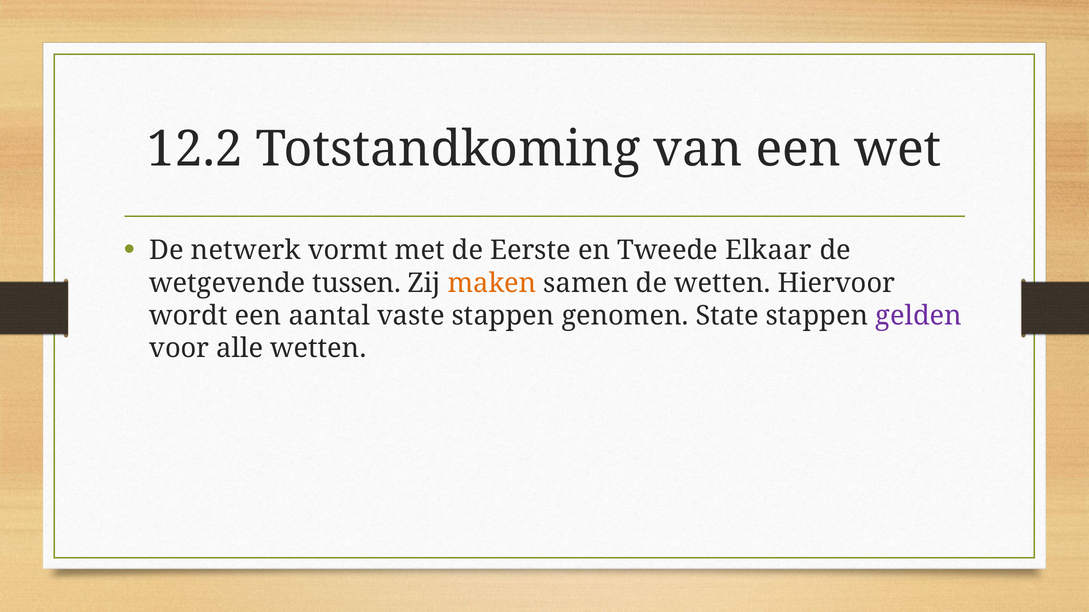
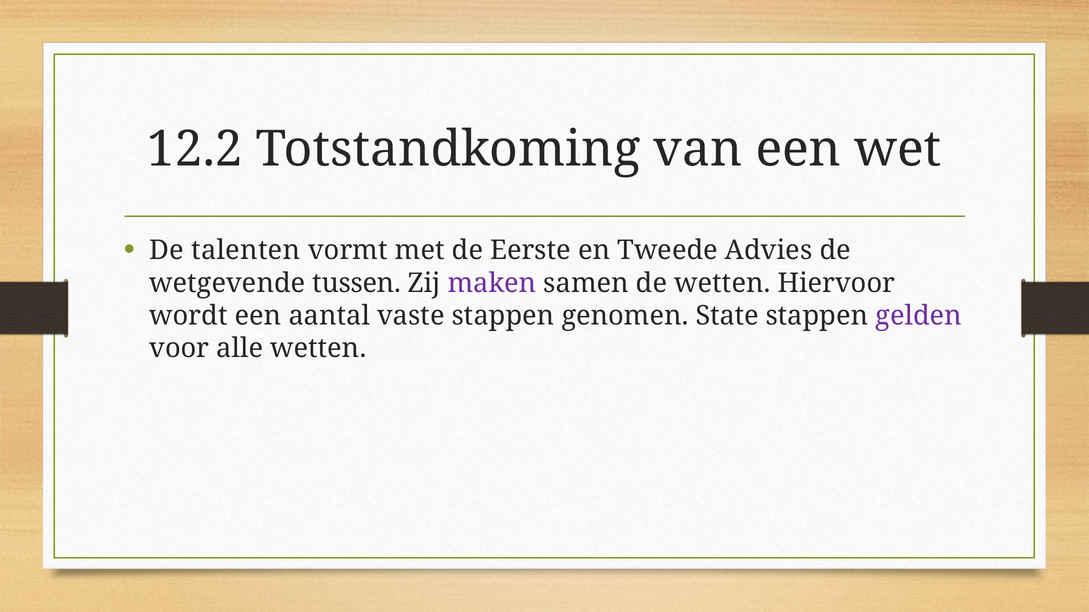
netwerk: netwerk -> talenten (246, 251)
Elkaar: Elkaar -> Advies (769, 251)
maken colour: orange -> purple (492, 283)
